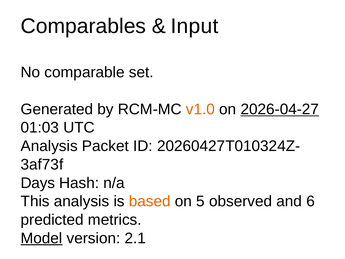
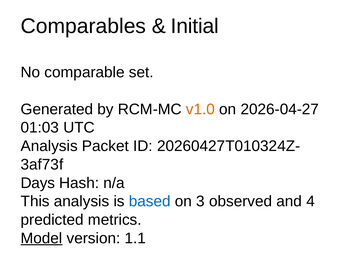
Input: Input -> Initial (195, 26)
2026-04-27 underline: present -> none (280, 109)
based colour: orange -> blue (150, 201)
5: 5 -> 3 (201, 201)
6: 6 -> 4 (311, 201)
2.1: 2.1 -> 1.1 (135, 238)
